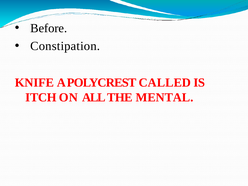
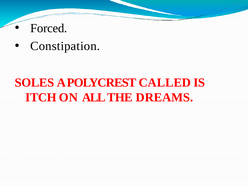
Before: Before -> Forced (49, 28)
KNIFE: KNIFE -> SOLES (34, 83)
MENTAL: MENTAL -> DREAMS (164, 98)
